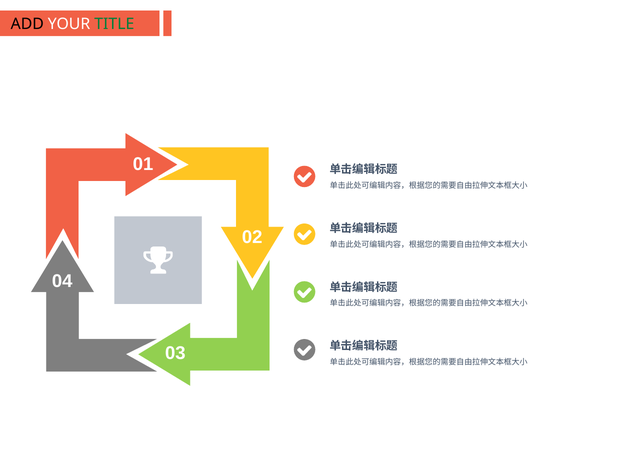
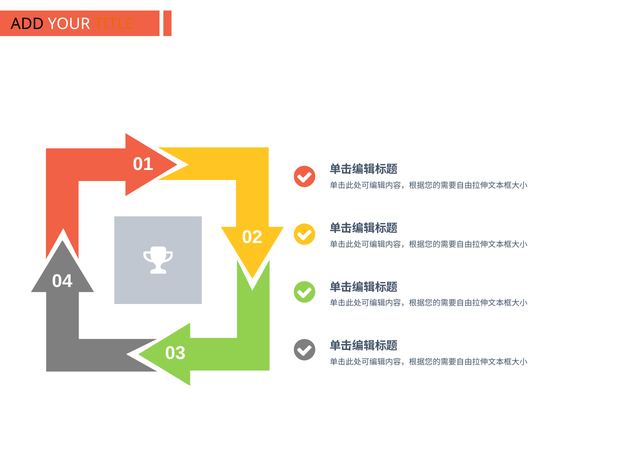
TITLE colour: green -> orange (114, 24)
